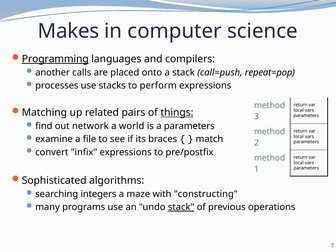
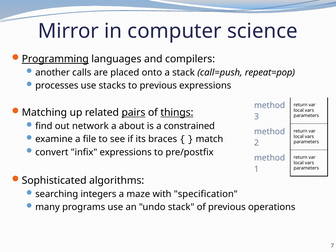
Makes: Makes -> Mirror (68, 31)
to perform: perform -> previous (158, 86)
pairs underline: none -> present (133, 113)
world: world -> about (132, 126)
a parameters: parameters -> constrained (189, 126)
constructing: constructing -> specification (206, 194)
stack underline: present -> none (181, 207)
